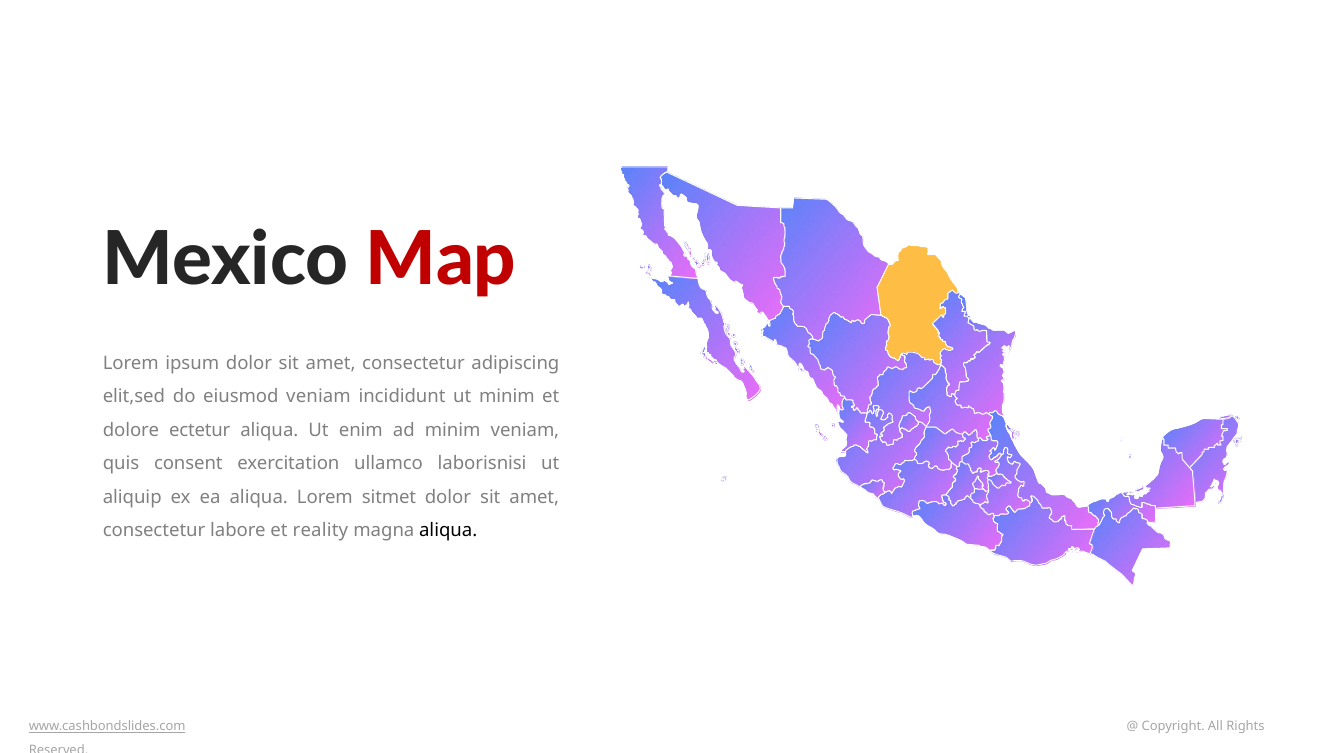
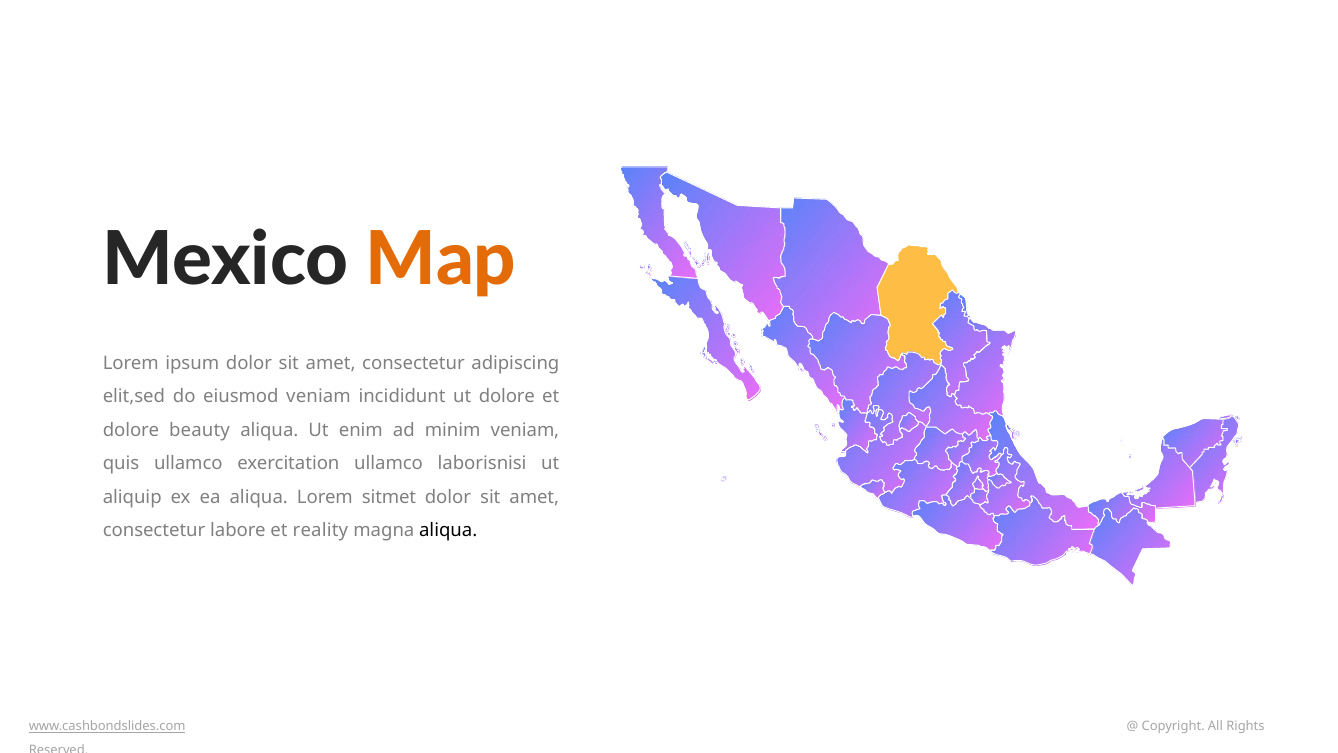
Map colour: red -> orange (441, 260)
ut minim: minim -> dolore (507, 397)
ectetur: ectetur -> beauty (200, 430)
quis consent: consent -> ullamco (188, 464)
